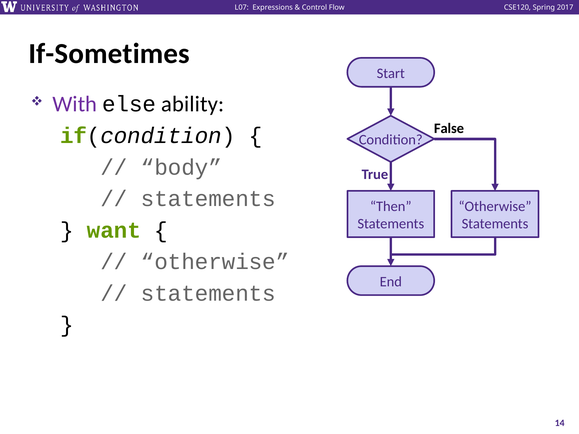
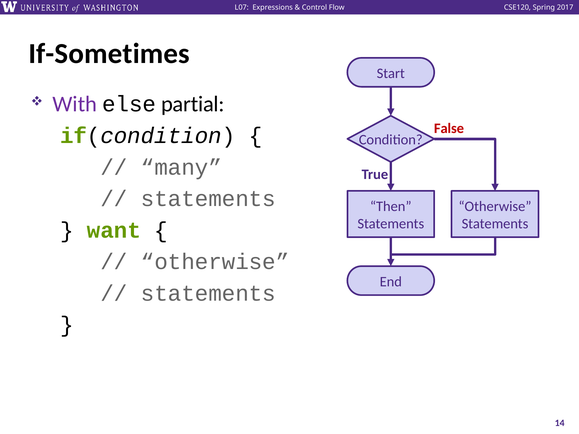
ability: ability -> partial (193, 104)
False colour: black -> red (449, 128)
body: body -> many (181, 167)
